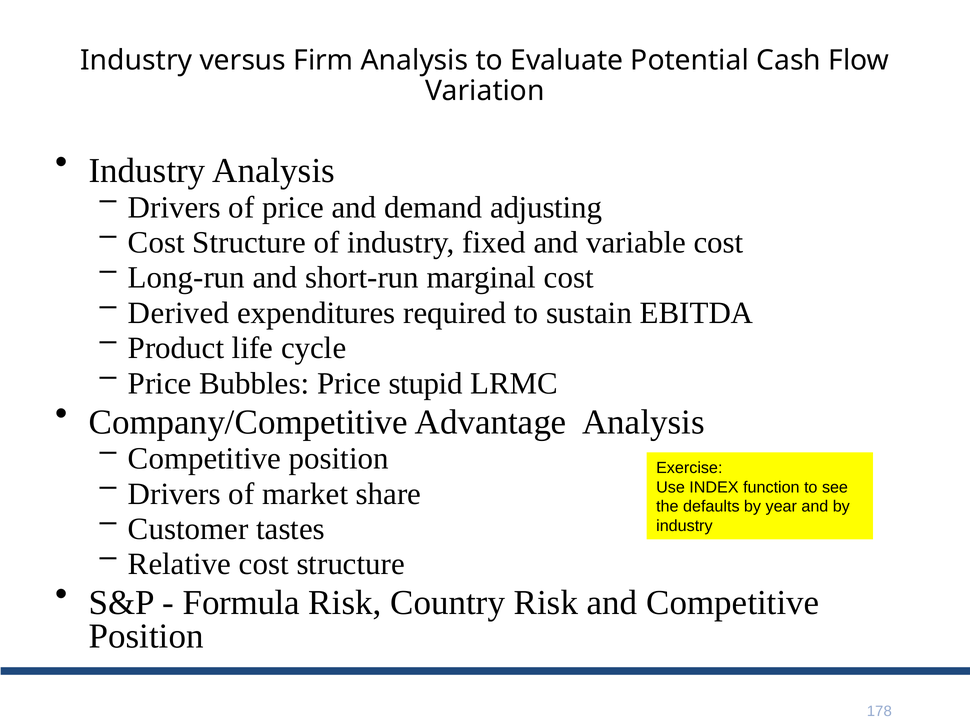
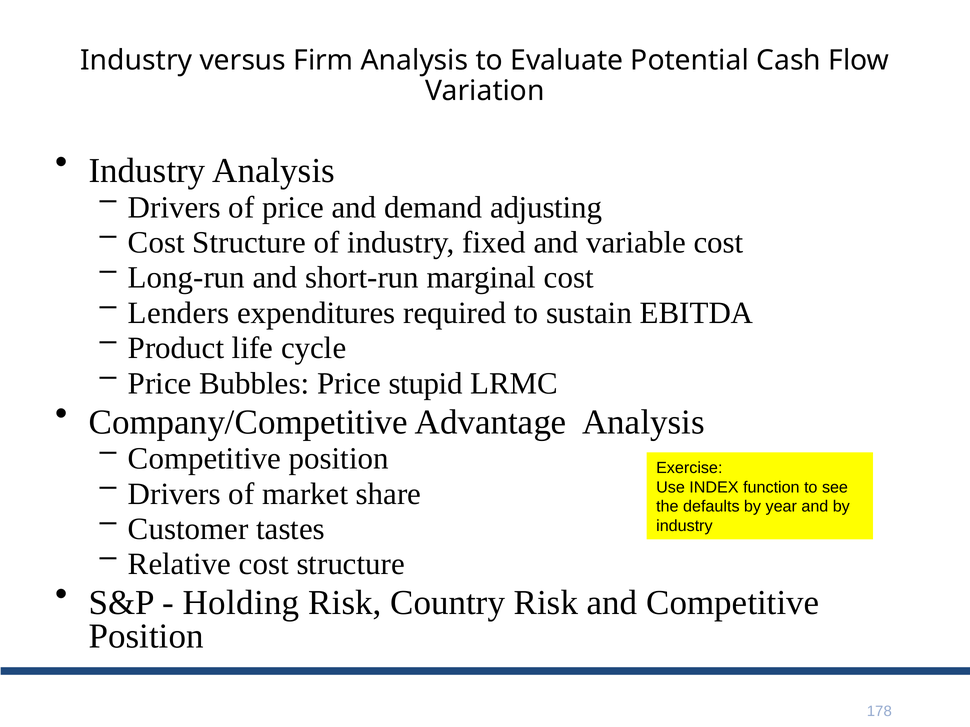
Derived: Derived -> Lenders (179, 313)
Formula: Formula -> Holding (241, 603)
